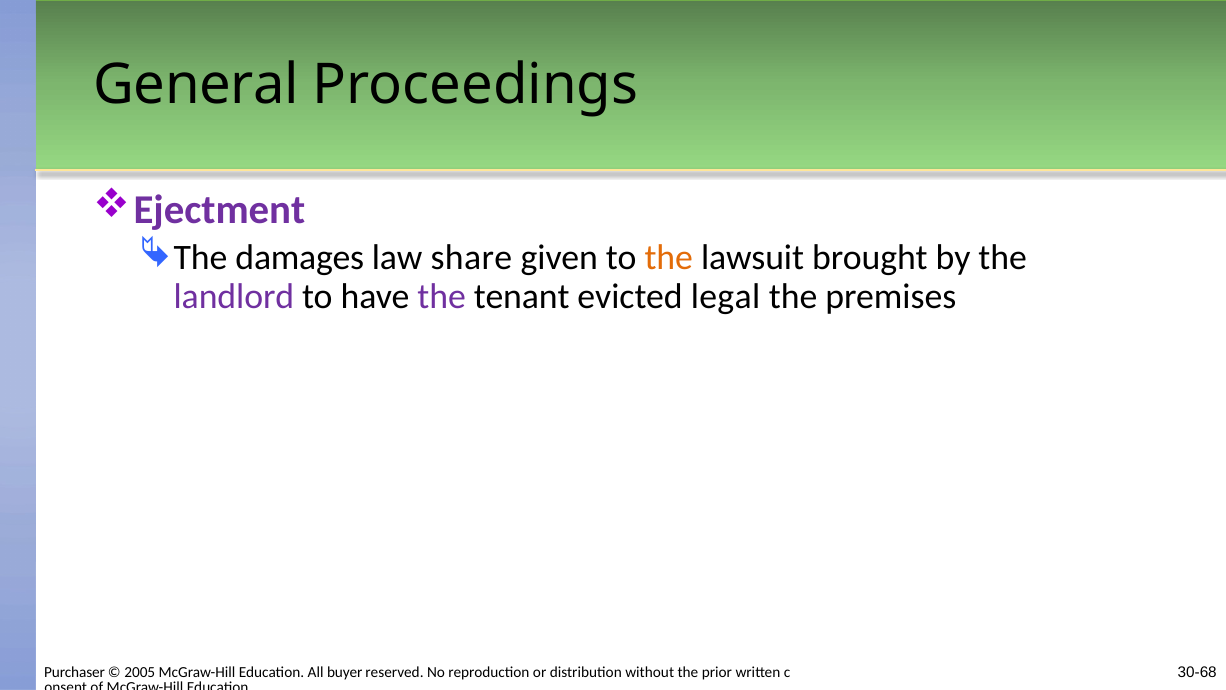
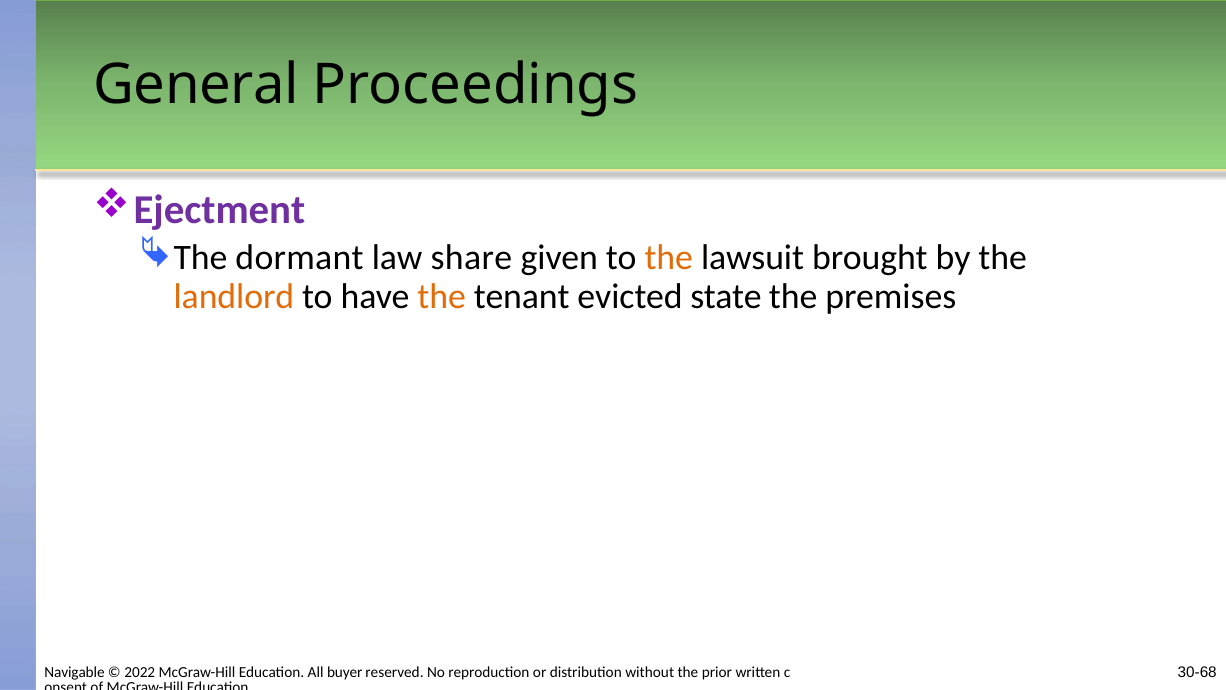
damages: damages -> dormant (300, 258)
landlord colour: purple -> orange (234, 296)
the colour: purple -> orange (442, 296)
legal: legal -> state (726, 296)
Purchaser: Purchaser -> Navigable (75, 672)
2005: 2005 -> 2022 (140, 672)
